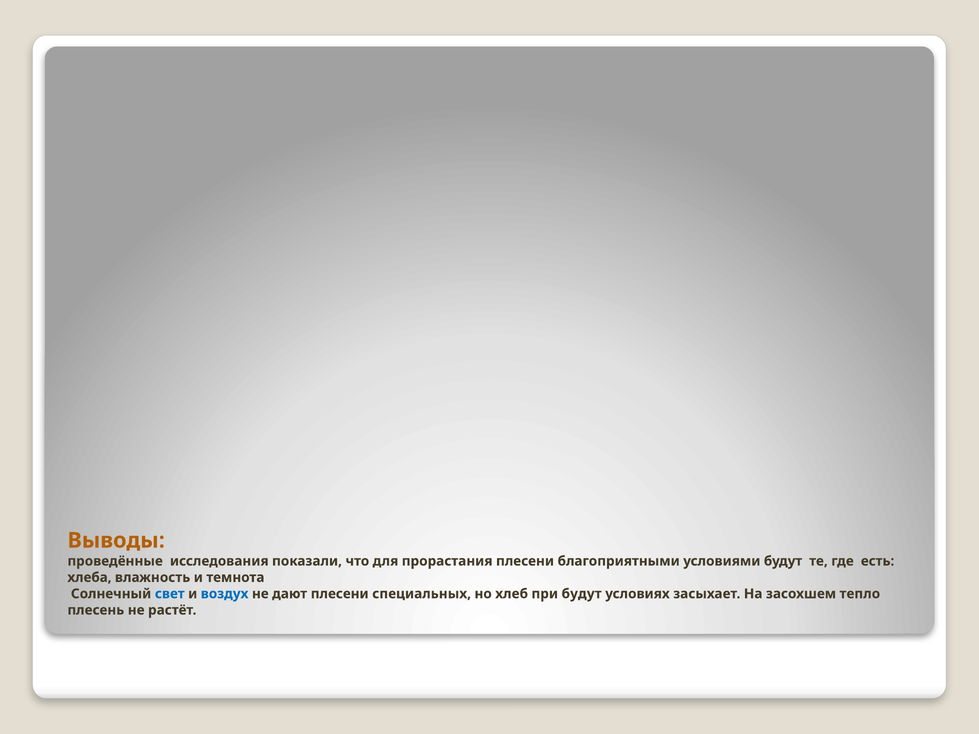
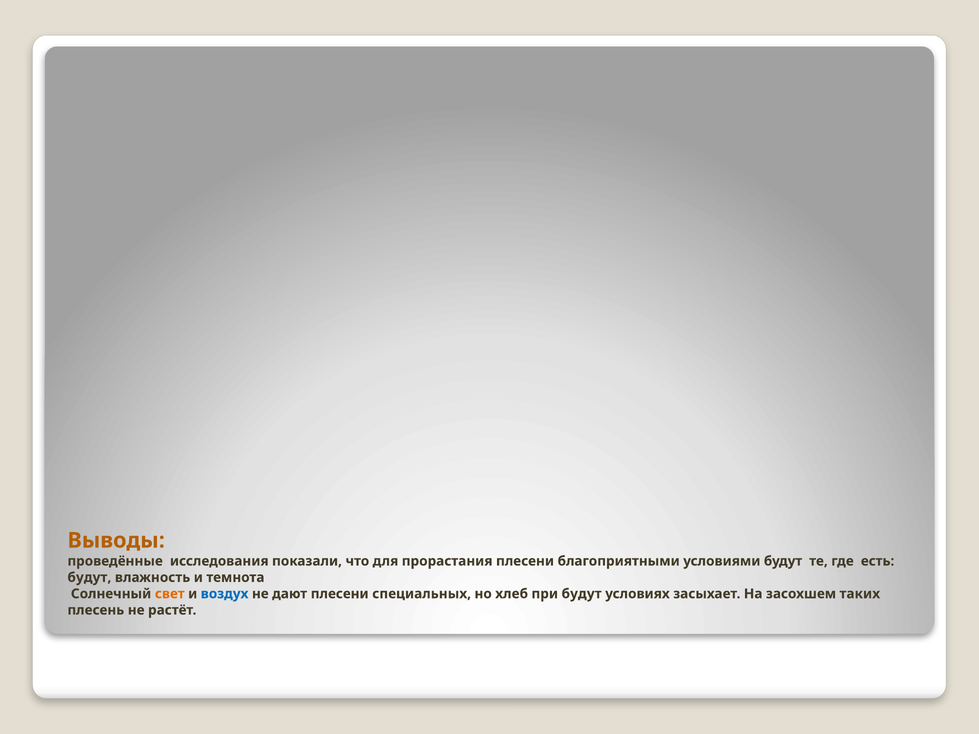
хлеба: хлеба -> будут (89, 578)
свет colour: blue -> orange (170, 594)
тепло: тепло -> таких (860, 594)
